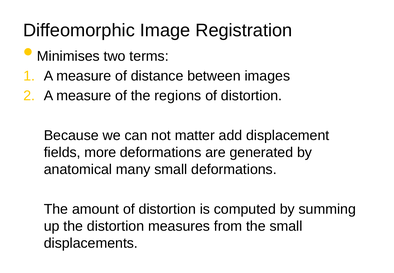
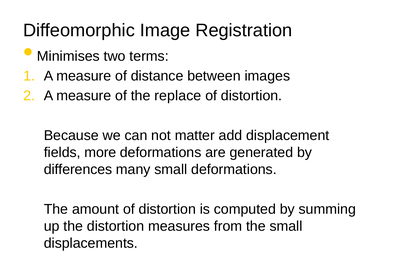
regions: regions -> replace (178, 96)
anatomical: anatomical -> differences (78, 169)
